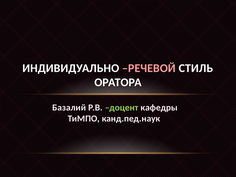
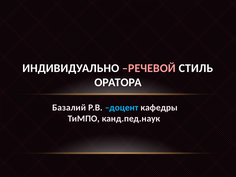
доцент colour: light green -> light blue (122, 108)
